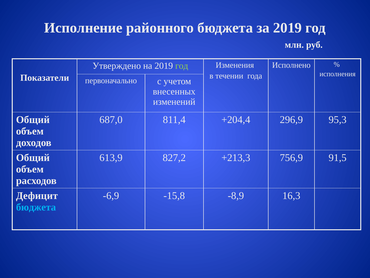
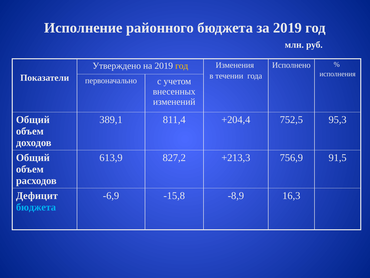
год colour: light green -> yellow (182, 66)
687,0: 687,0 -> 389,1 (111, 120)
296,9: 296,9 -> 752,5 (291, 120)
